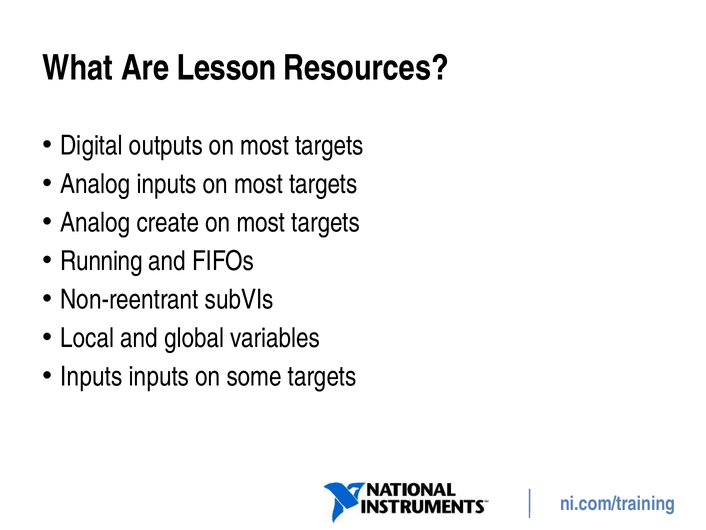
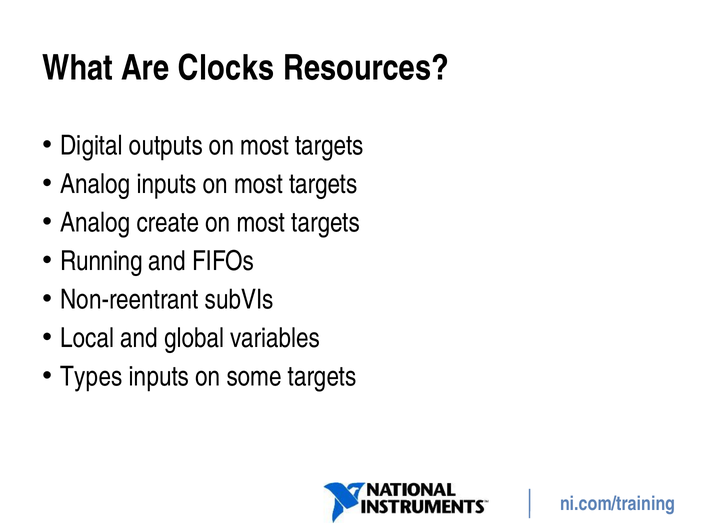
Lesson: Lesson -> Clocks (226, 68)
Inputs: Inputs -> Types (91, 376)
